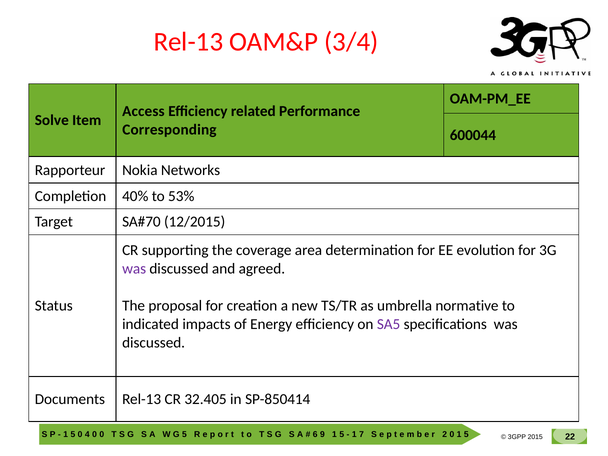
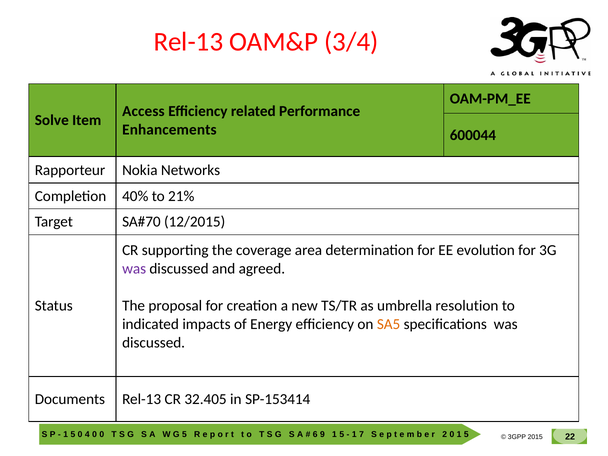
Corresponding: Corresponding -> Enhancements (169, 130)
53%: 53% -> 21% (181, 196)
normative: normative -> resolution (467, 306)
SA5 colour: purple -> orange (389, 324)
SP-850414: SP-850414 -> SP-153414 (278, 399)
